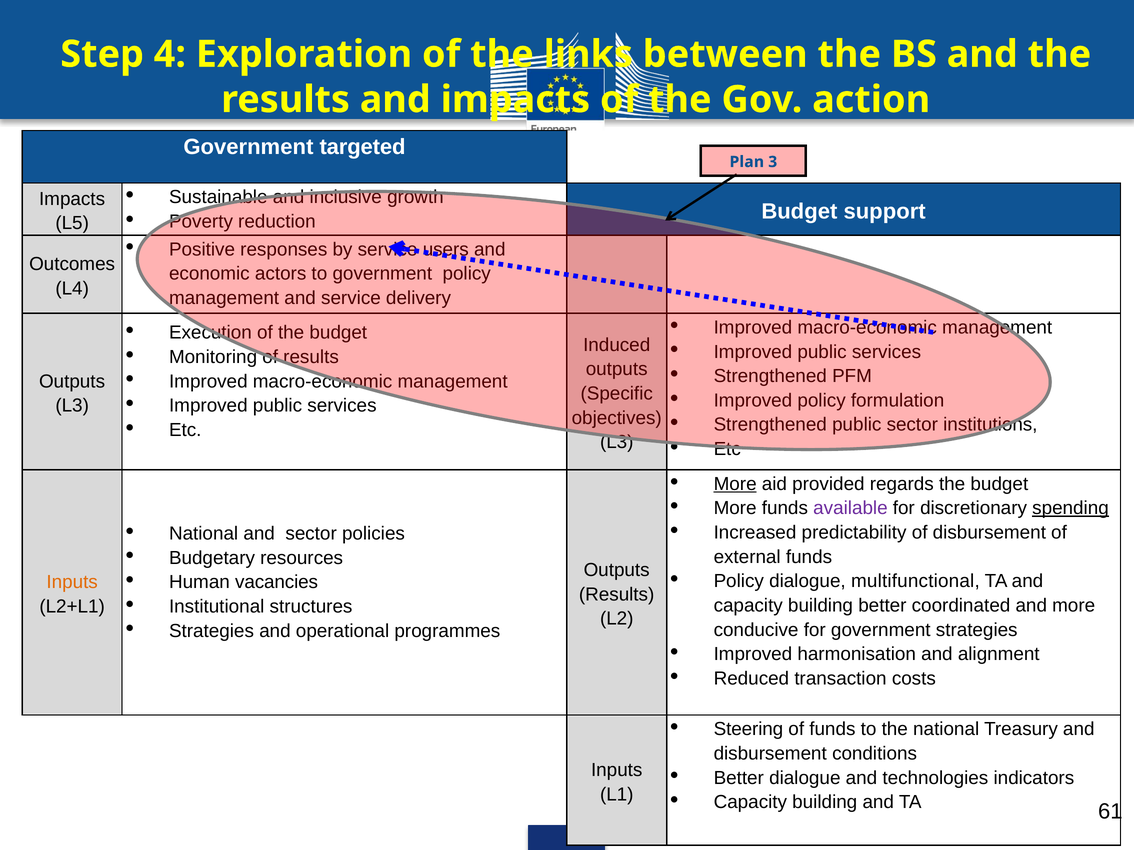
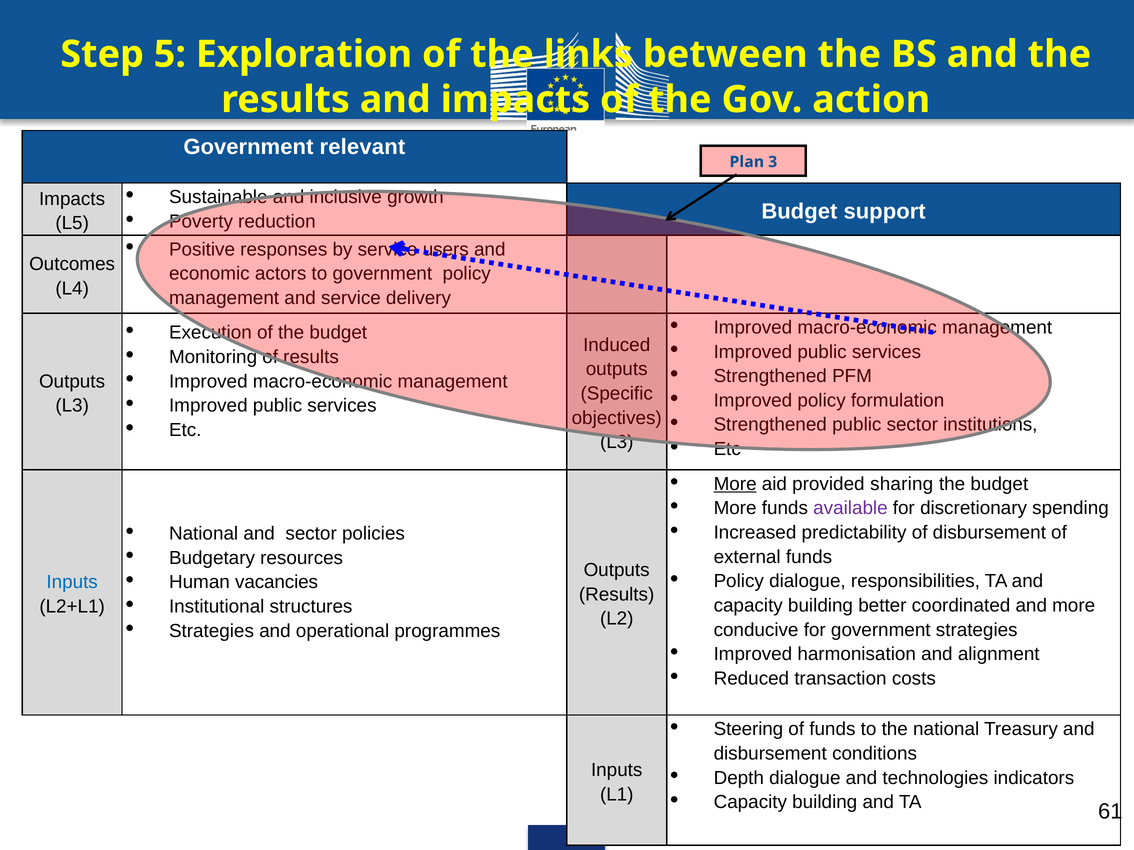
4: 4 -> 5 (170, 54)
targeted: targeted -> relevant (362, 147)
regards: regards -> sharing (902, 484)
spending underline: present -> none (1070, 508)
multifunctional: multifunctional -> responsibilities (915, 581)
Inputs colour: orange -> blue (72, 583)
Better: Better -> Depth (739, 778)
